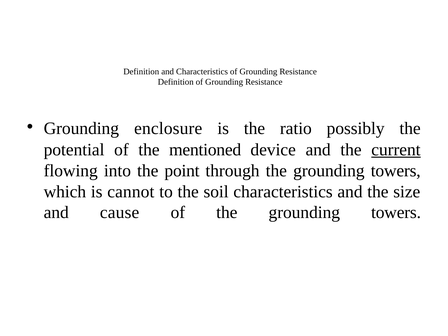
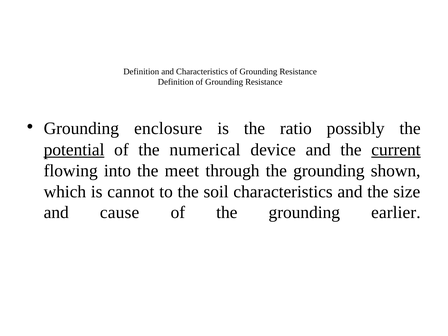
potential underline: none -> present (74, 150)
mentioned: mentioned -> numerical (205, 150)
point: point -> meet (182, 171)
through the grounding towers: towers -> shown (396, 171)
of the grounding towers: towers -> earlier (396, 213)
